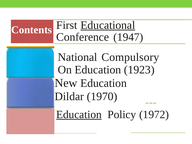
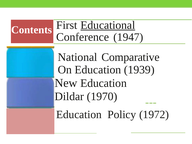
Compulsory: Compulsory -> Comparative (131, 57)
1923: 1923 -> 1939 (139, 70)
Education underline: present -> none (79, 115)
